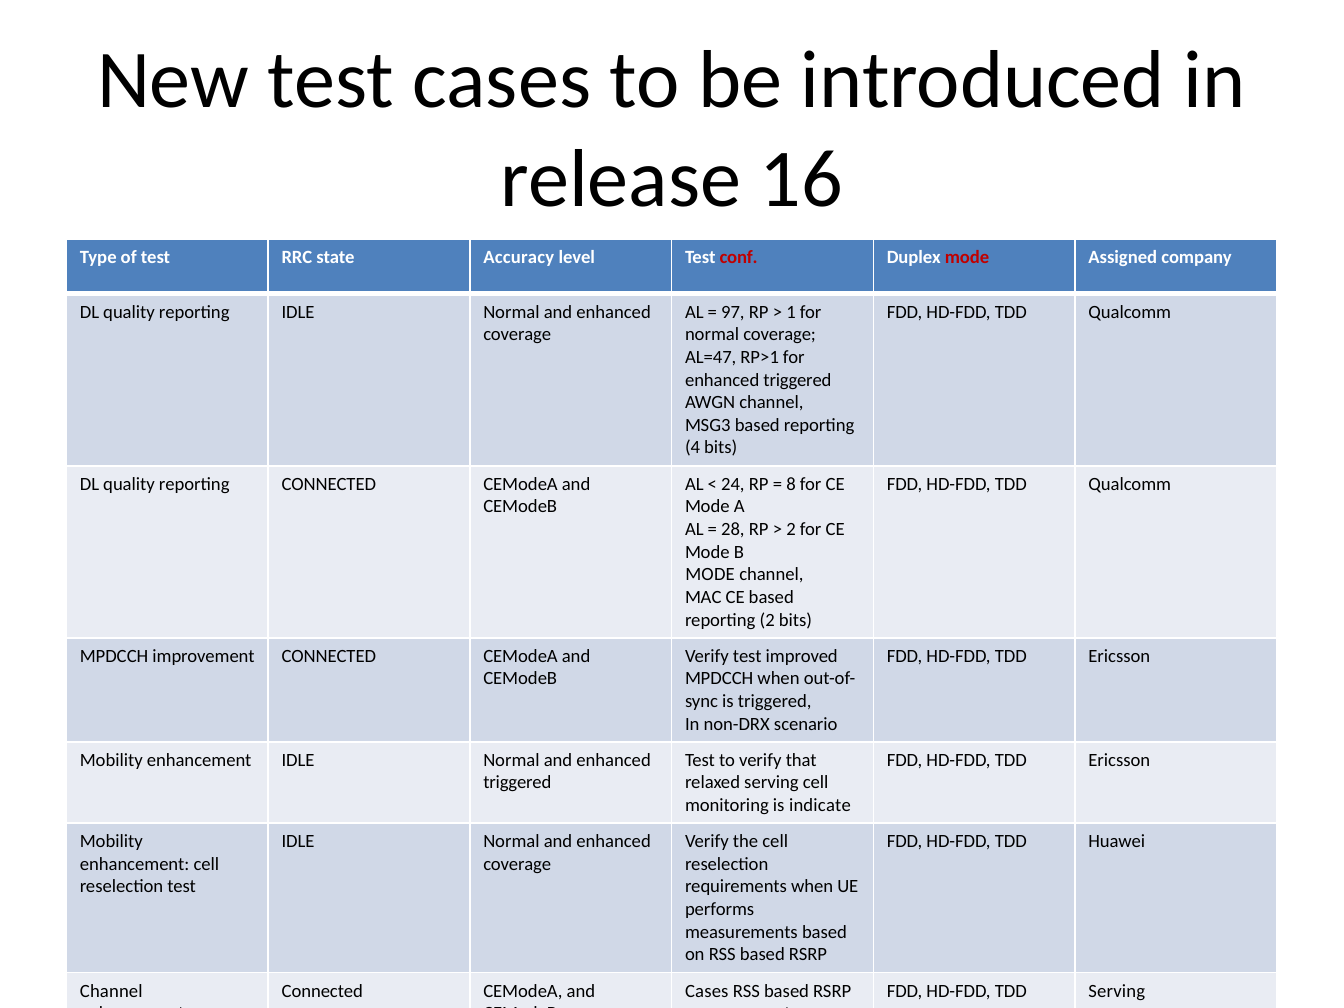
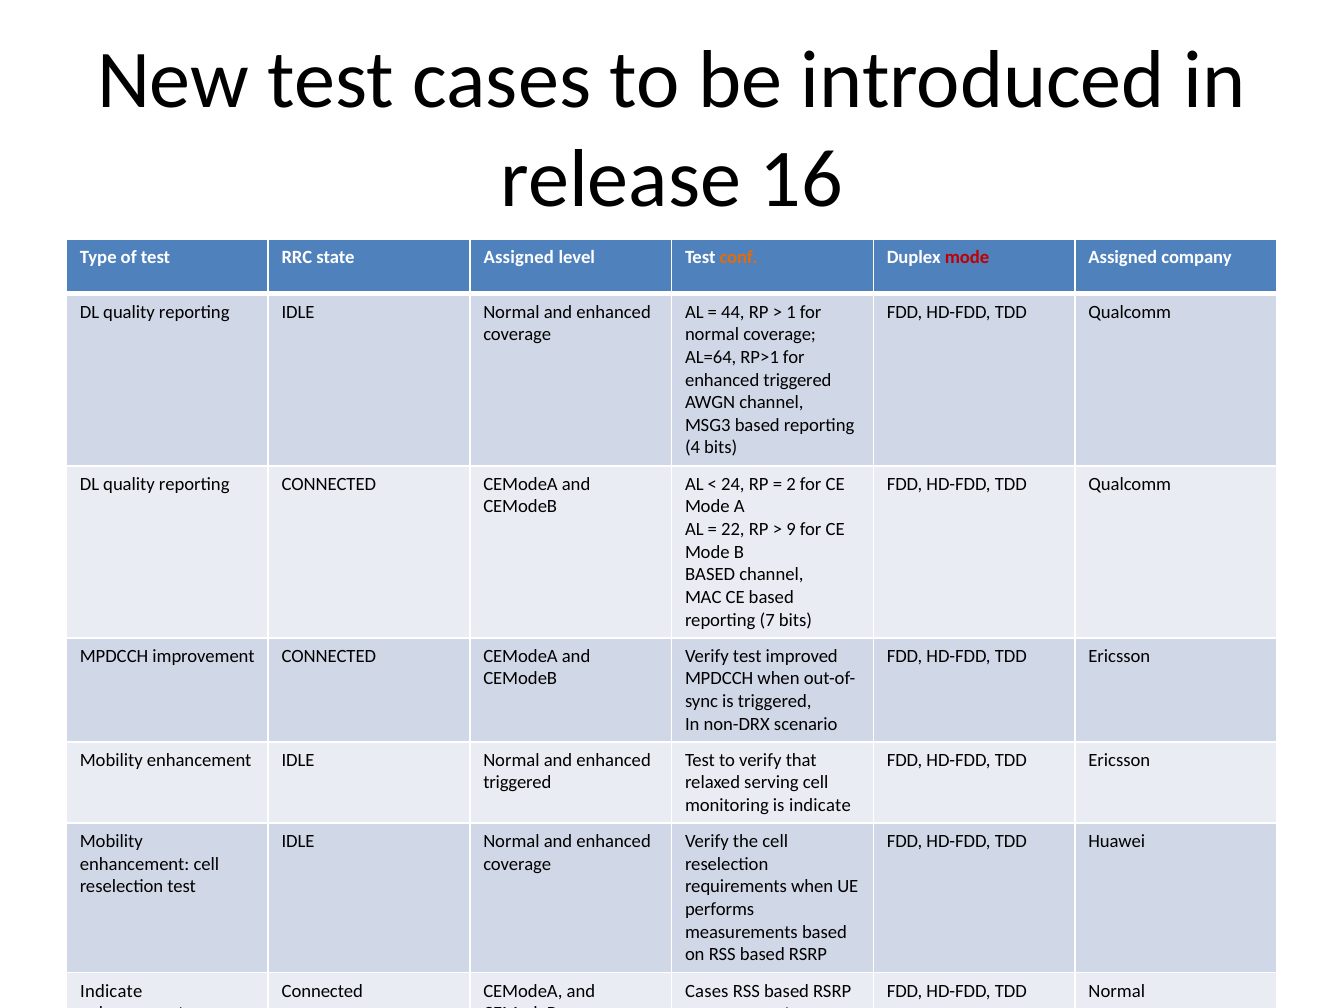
state Accuracy: Accuracy -> Assigned (519, 258)
conf colour: red -> orange (739, 258)
97: 97 -> 44 (733, 312)
AL=47: AL=47 -> AL=64 (711, 357)
8: 8 -> 2 (791, 484)
28: 28 -> 22 (733, 529)
2: 2 -> 9 (791, 529)
MODE: MODE -> BASED (710, 575)
reporting 2: 2 -> 7 (767, 620)
Channel: Channel -> Indicate (111, 991)
TDD Serving: Serving -> Normal (1117, 991)
